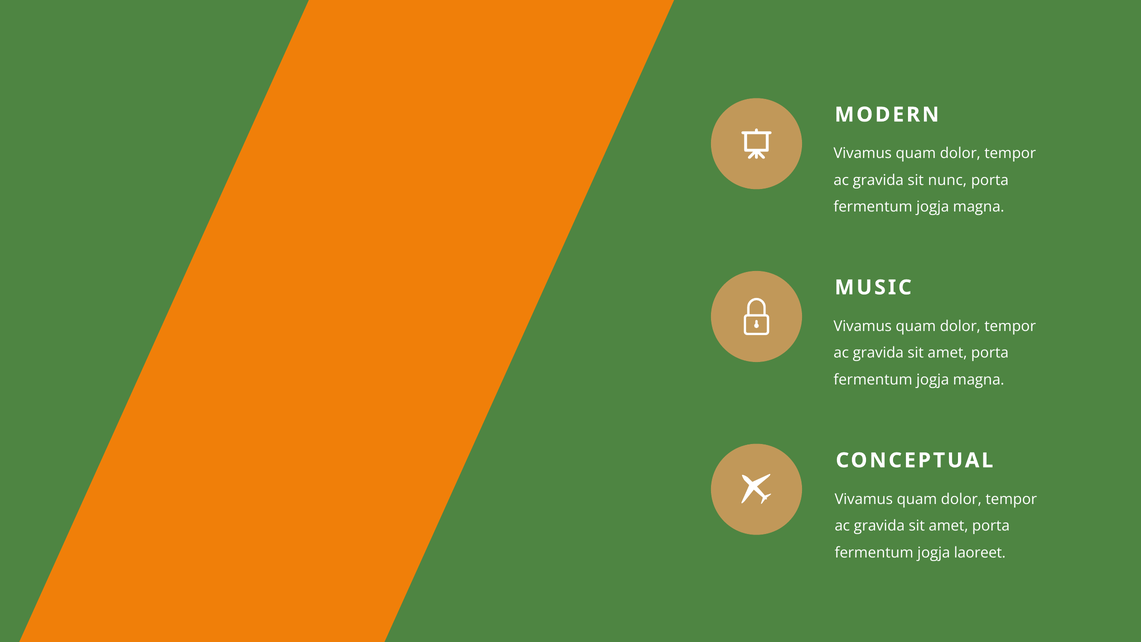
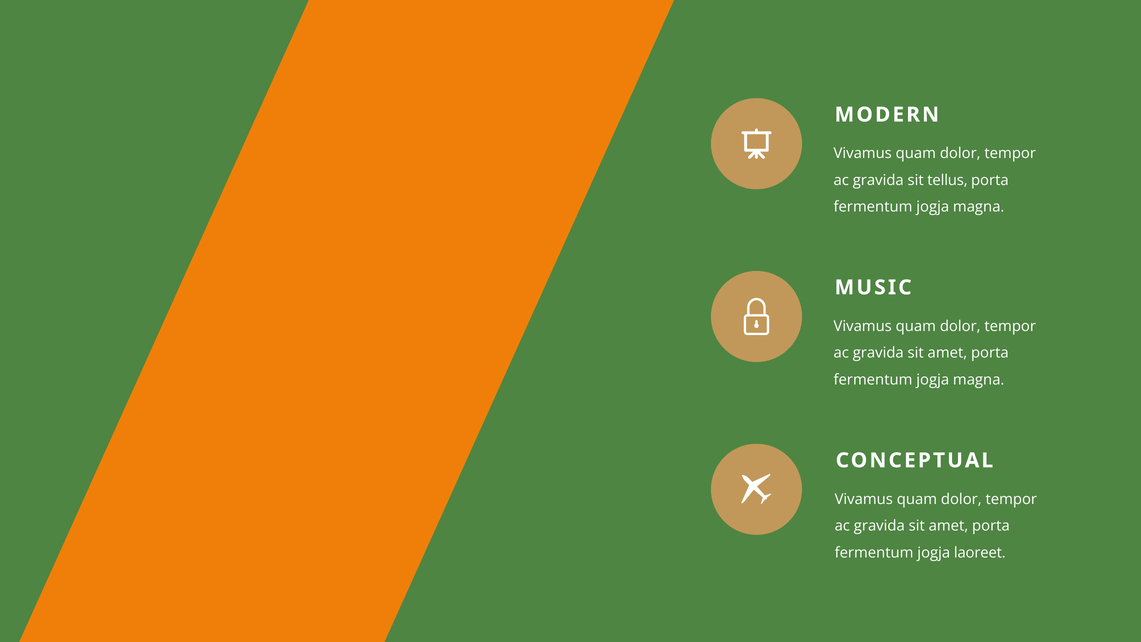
nunc: nunc -> tellus (947, 180)
